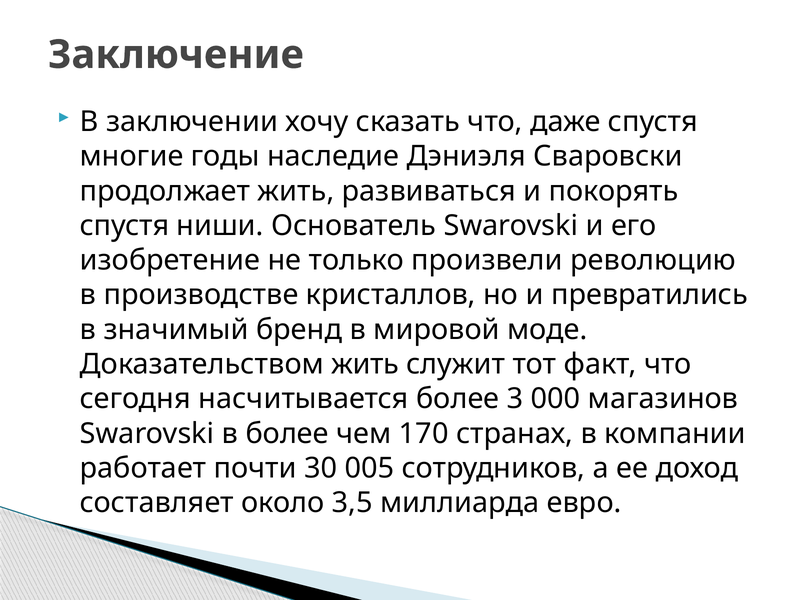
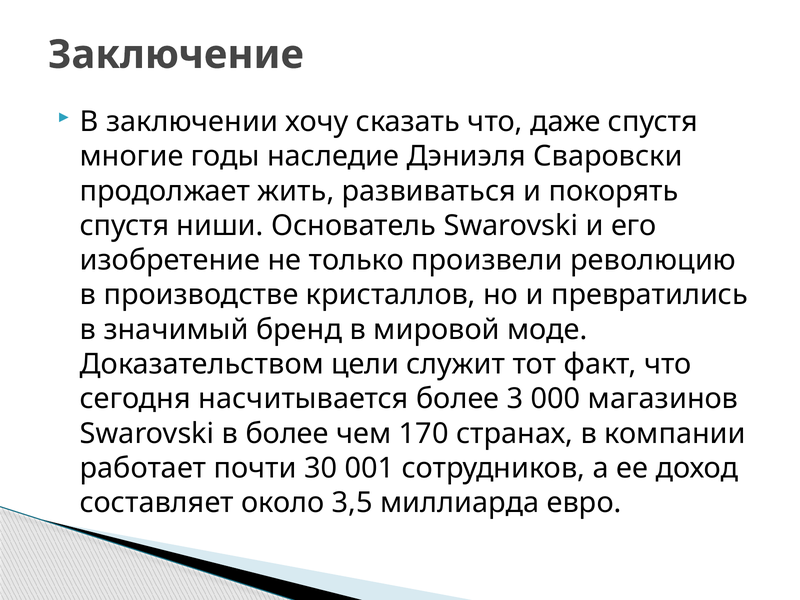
Доказательством жить: жить -> цели (365, 364)
005: 005 -> 001 (369, 468)
